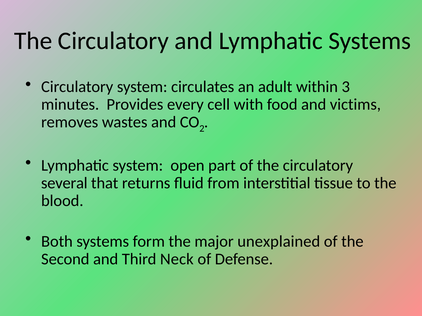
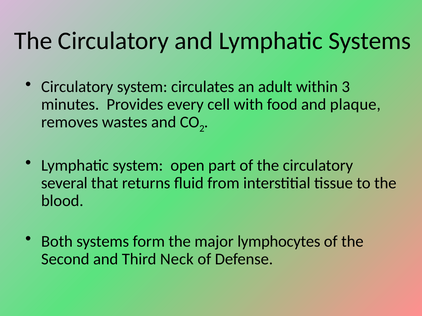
victims: victims -> plaque (355, 105)
unexplained: unexplained -> lymphocytes (279, 242)
